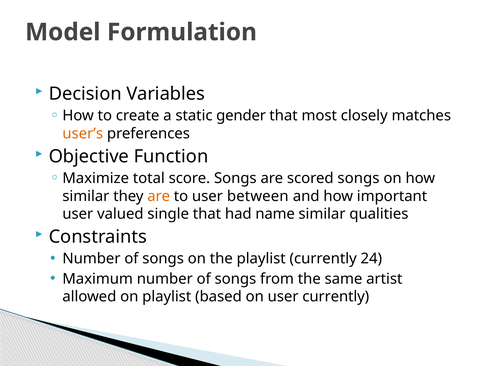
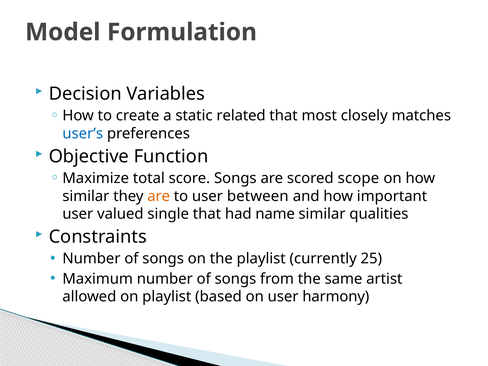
gender: gender -> related (241, 116)
user’s colour: orange -> blue (83, 133)
scored songs: songs -> scope (358, 178)
24: 24 -> 25 (371, 259)
user currently: currently -> harmony (336, 297)
